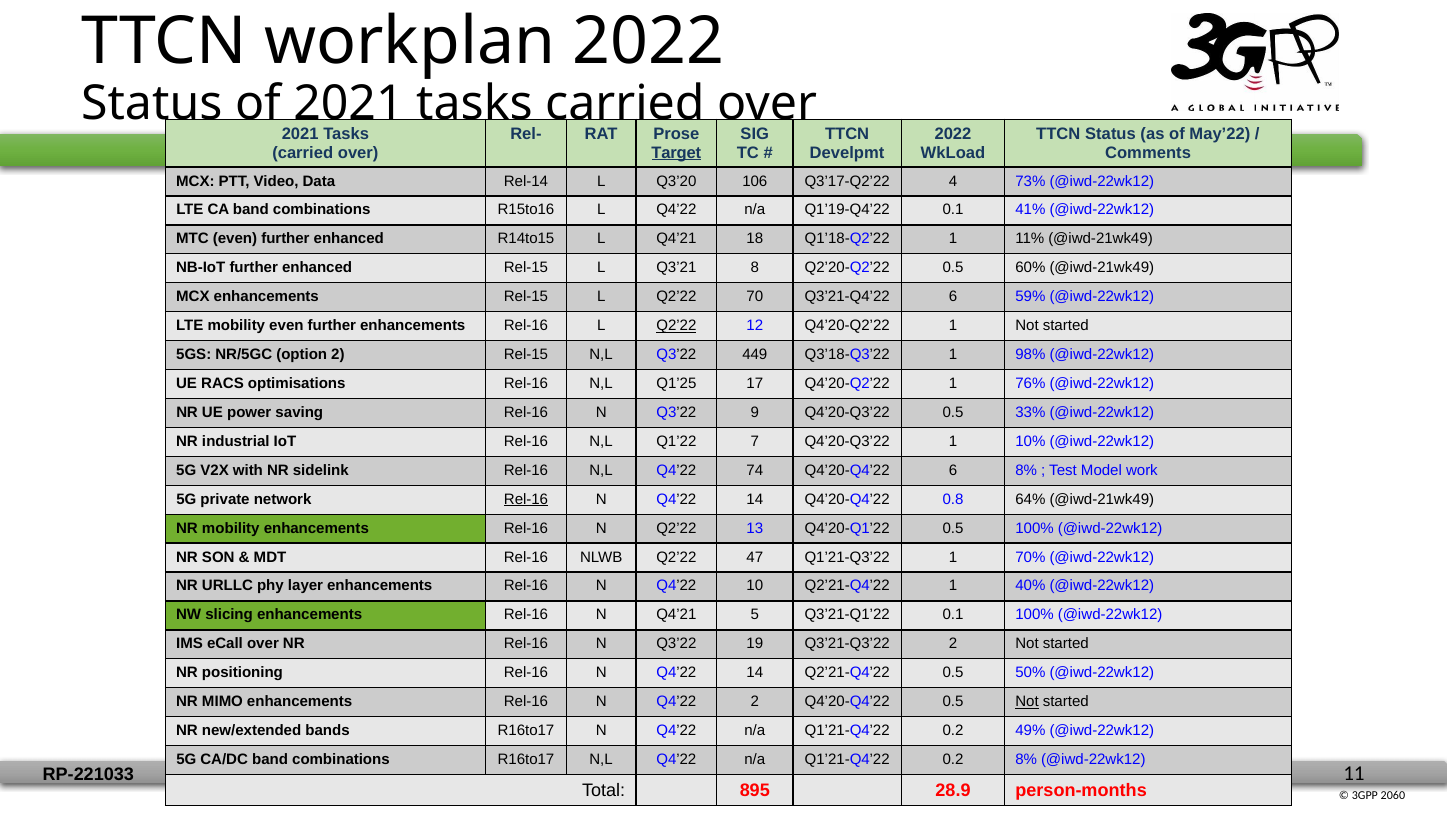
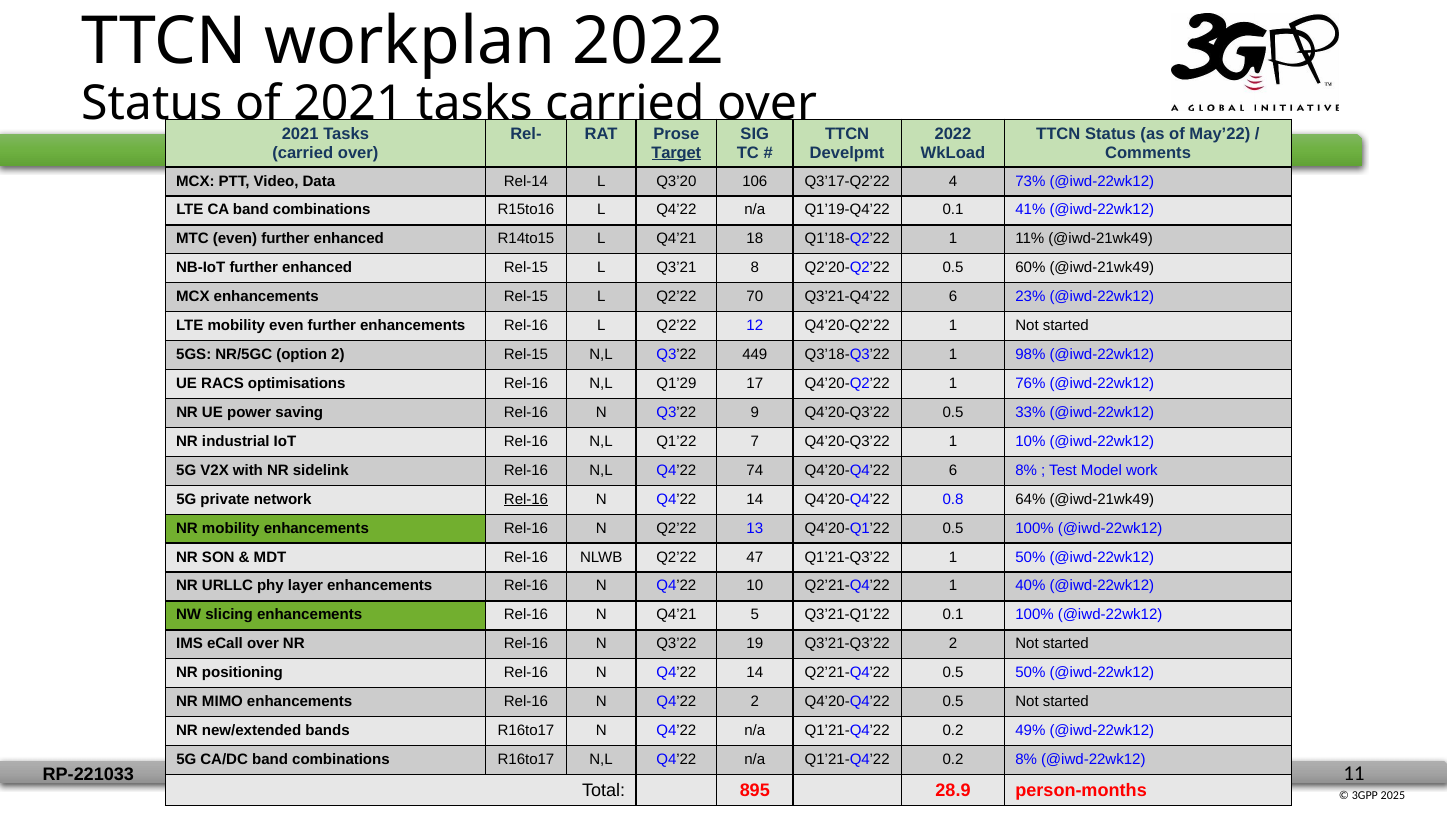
59%: 59% -> 23% (1030, 297)
Q2’22 underline: present -> none (676, 326)
Q1’25: Q1’25 -> Q1’29 (676, 383)
1 70%: 70% -> 50% (1030, 557)
Not underline: present -> none (1027, 702)
2060: 2060 -> 2025 (1393, 796)
